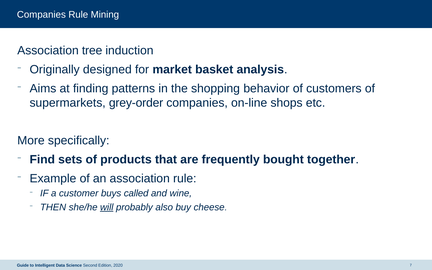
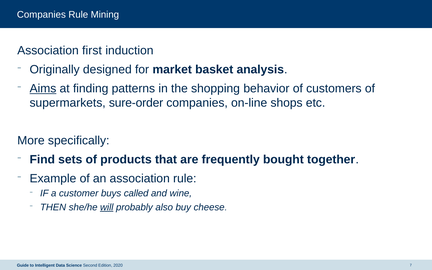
tree: tree -> first (92, 51)
Aims underline: none -> present (43, 88)
grey-order: grey-order -> sure-order (136, 103)
